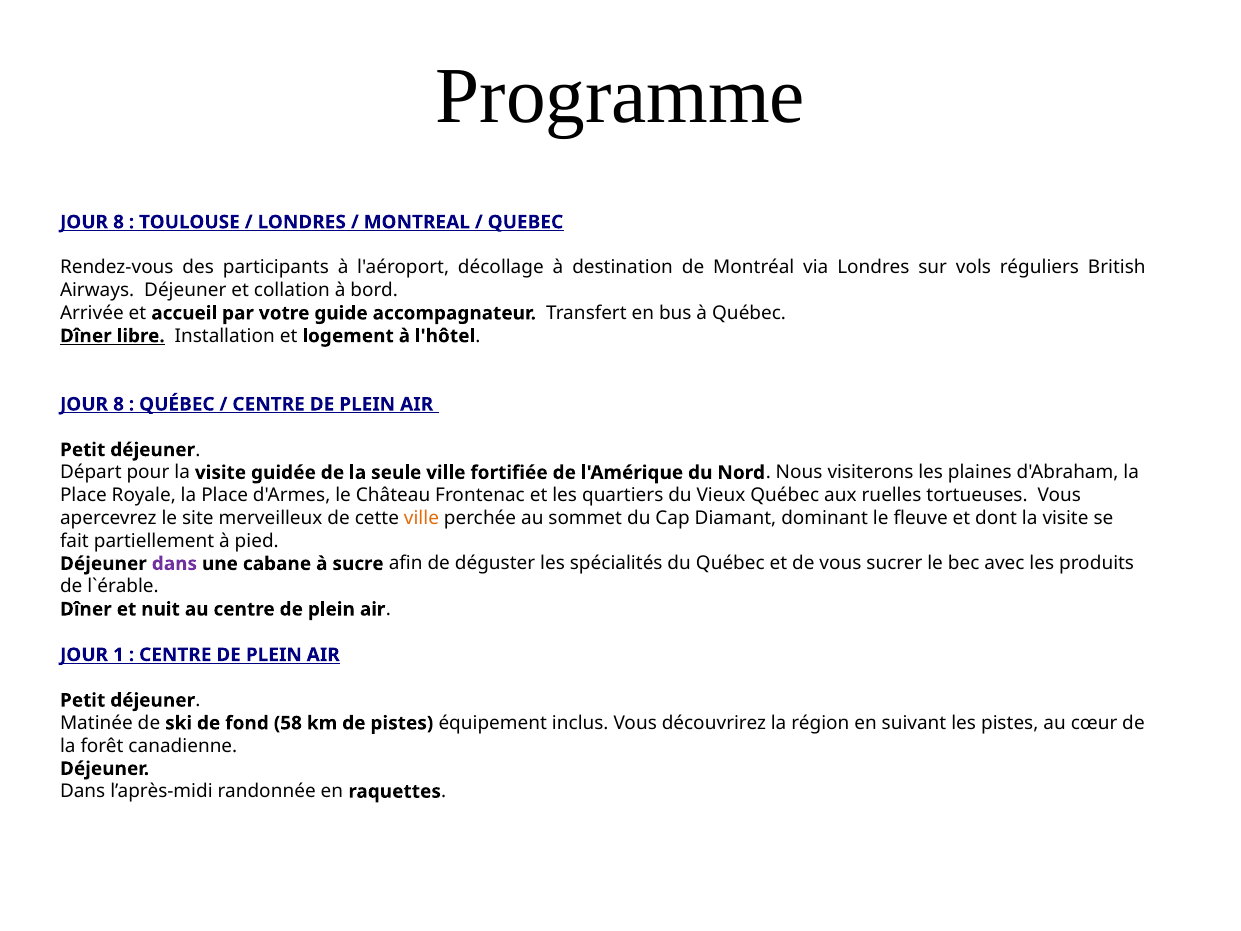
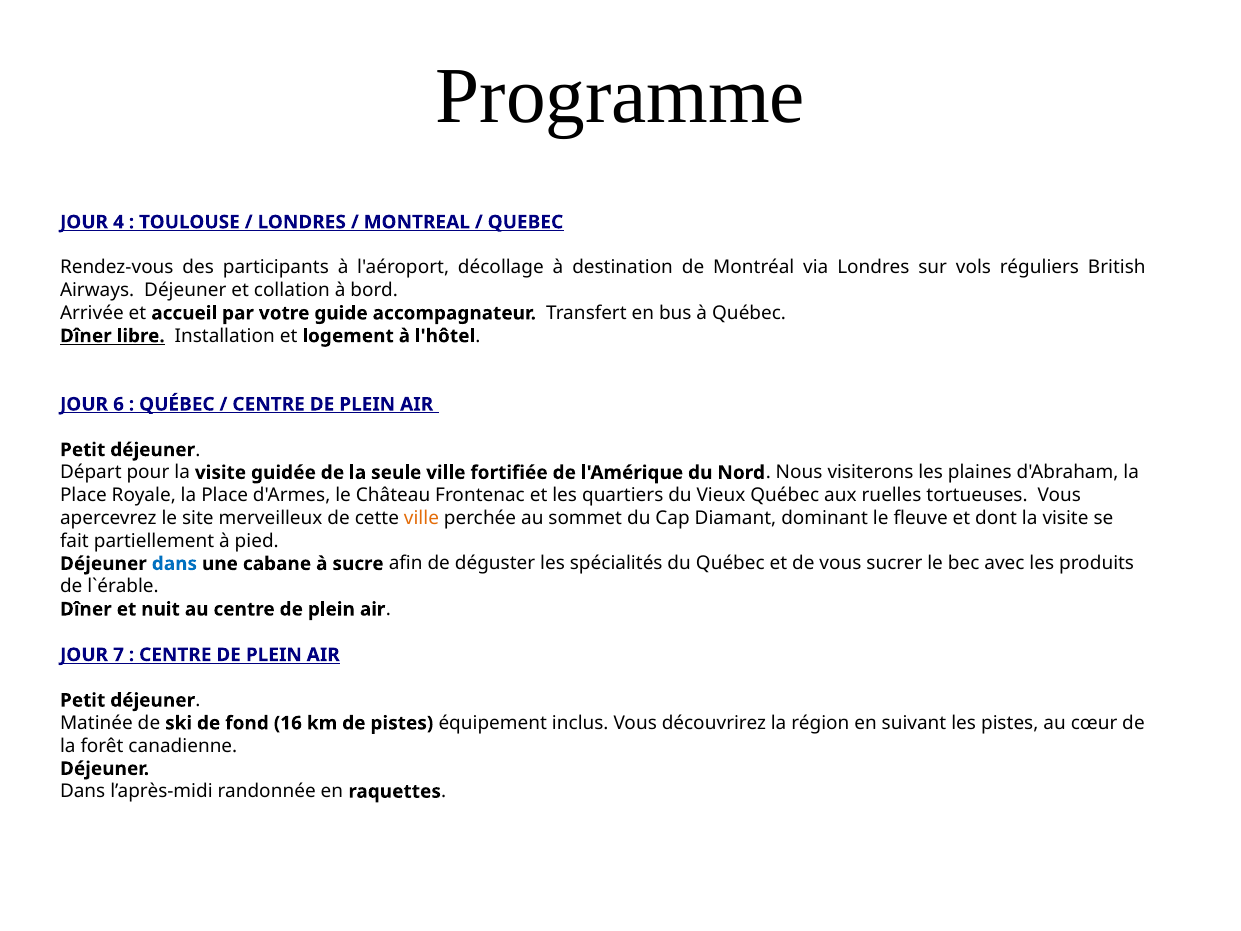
8: 8 -> 4 (119, 222)
8: 8 -> 6 (119, 404)
dans colour: purple -> blue (174, 564)
1: 1 -> 7 (119, 655)
58: 58 -> 16 (288, 723)
